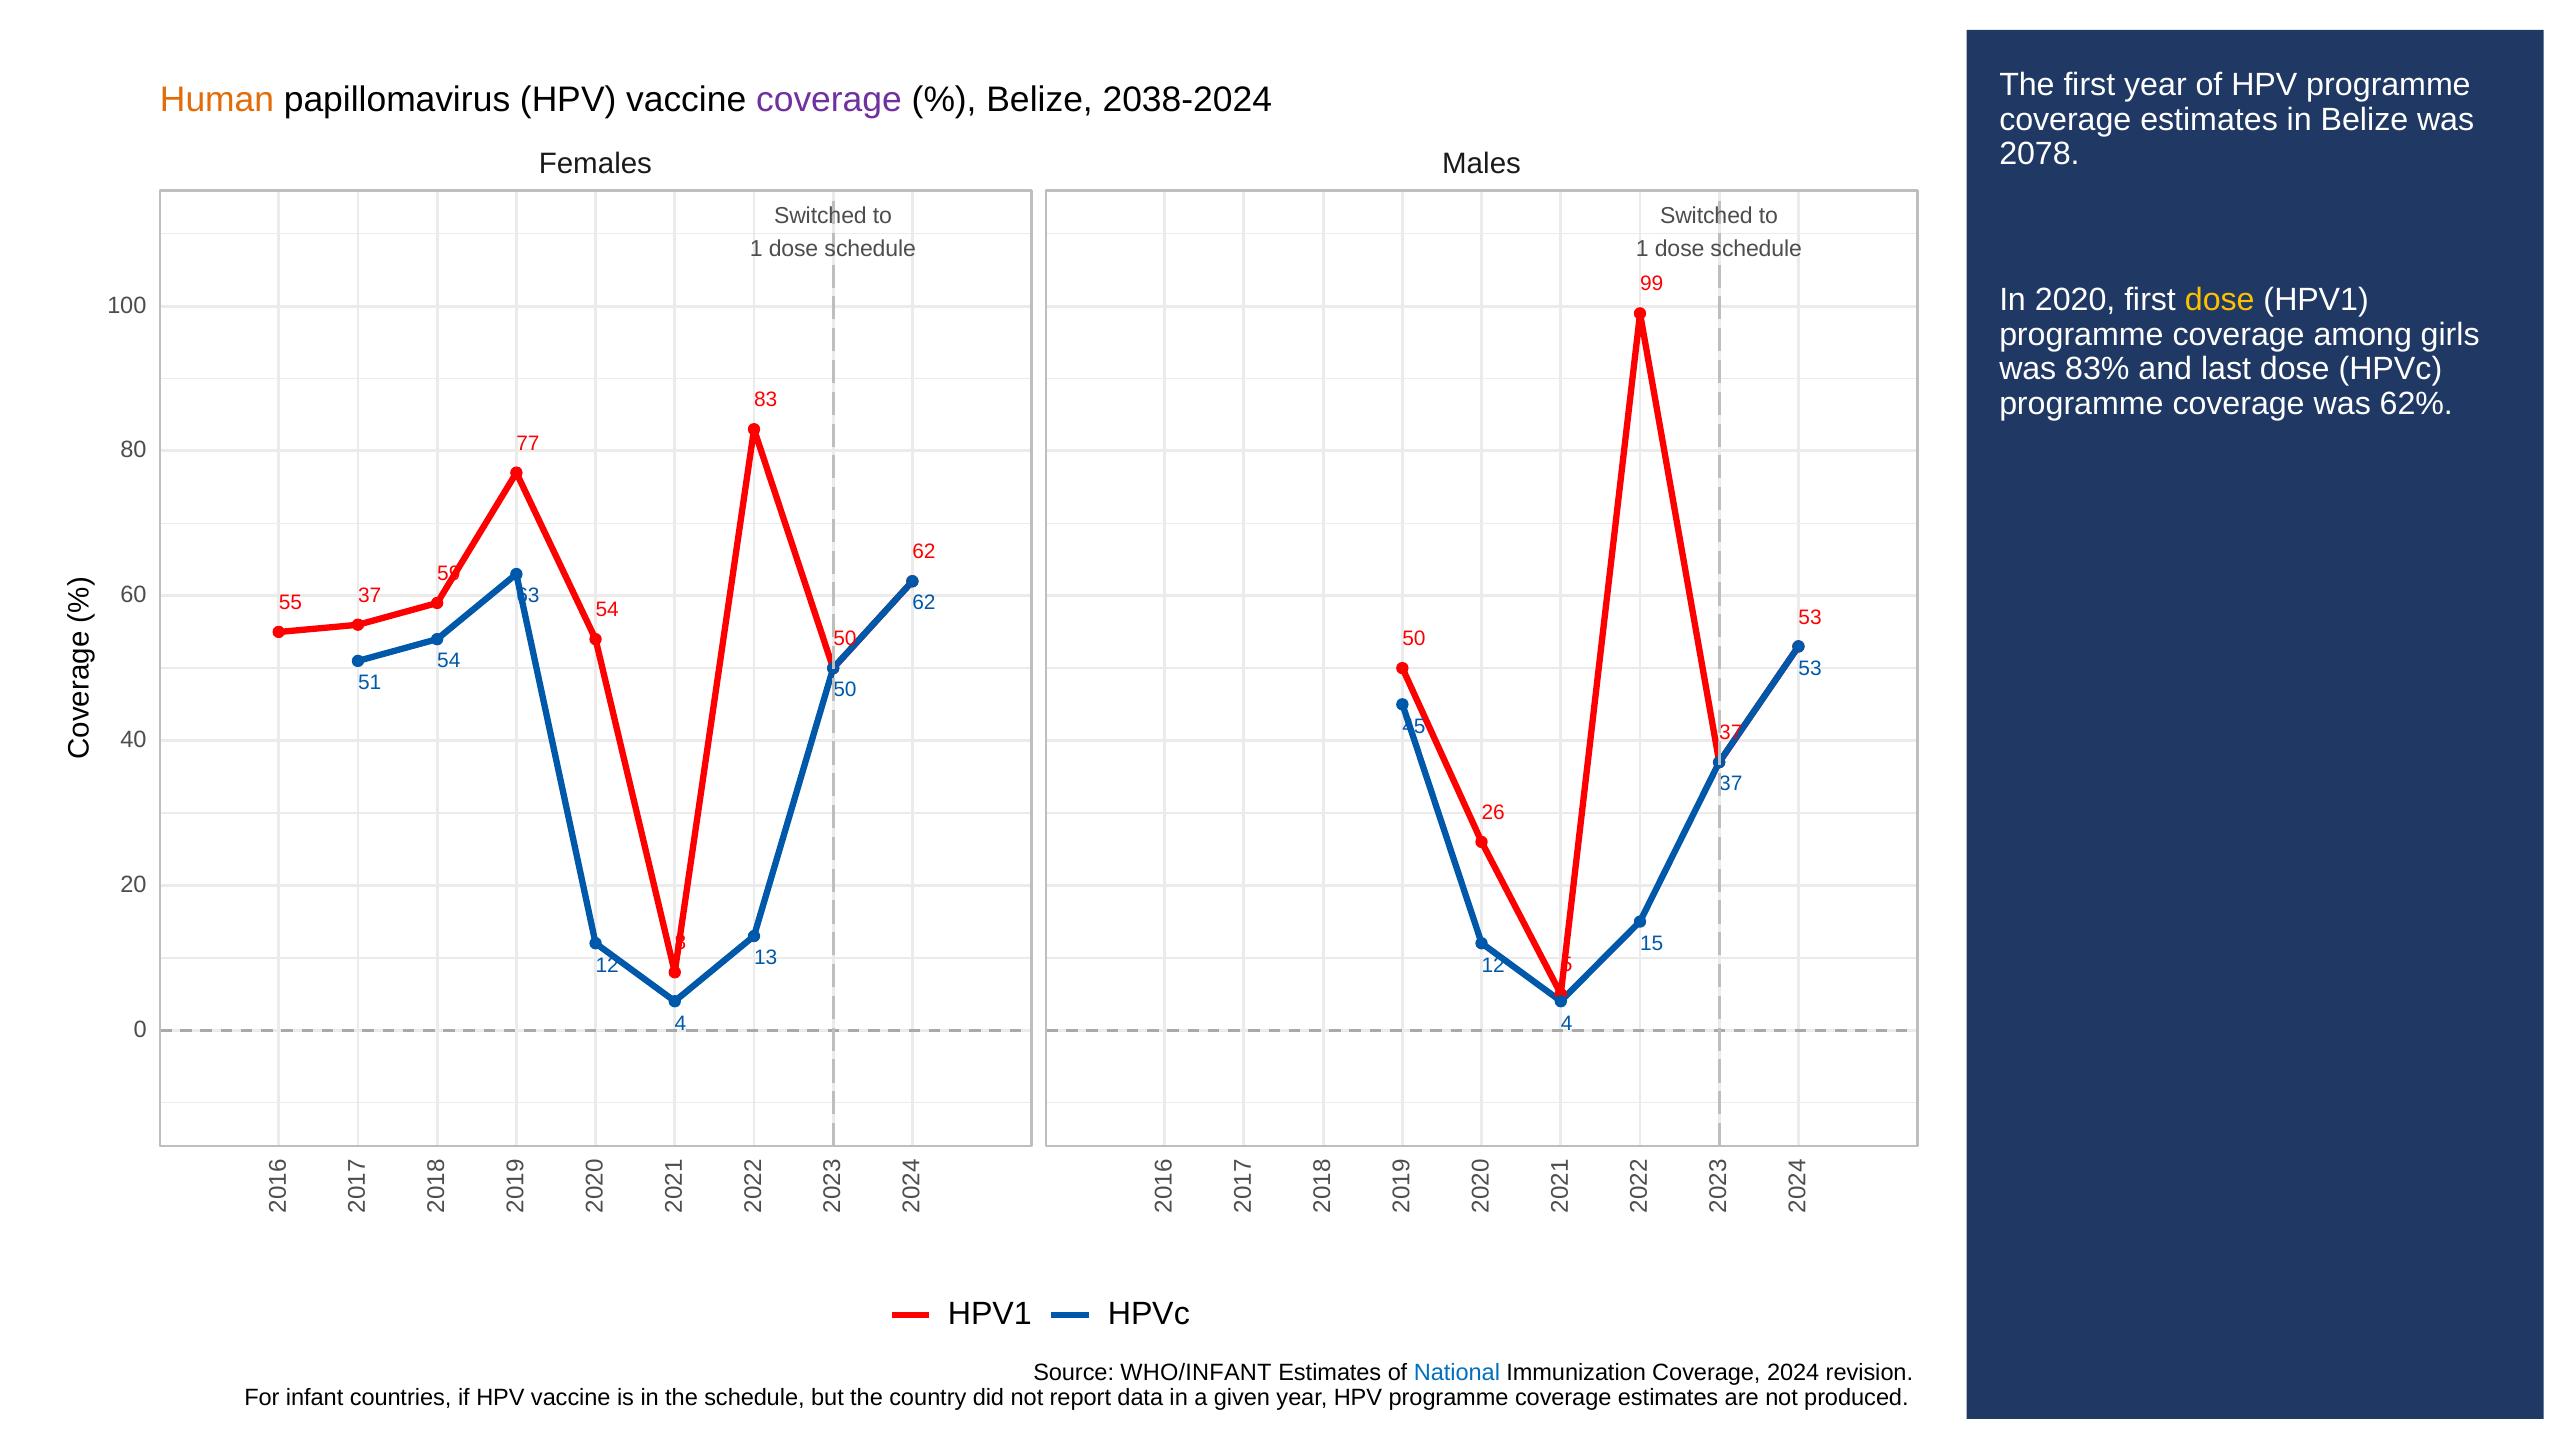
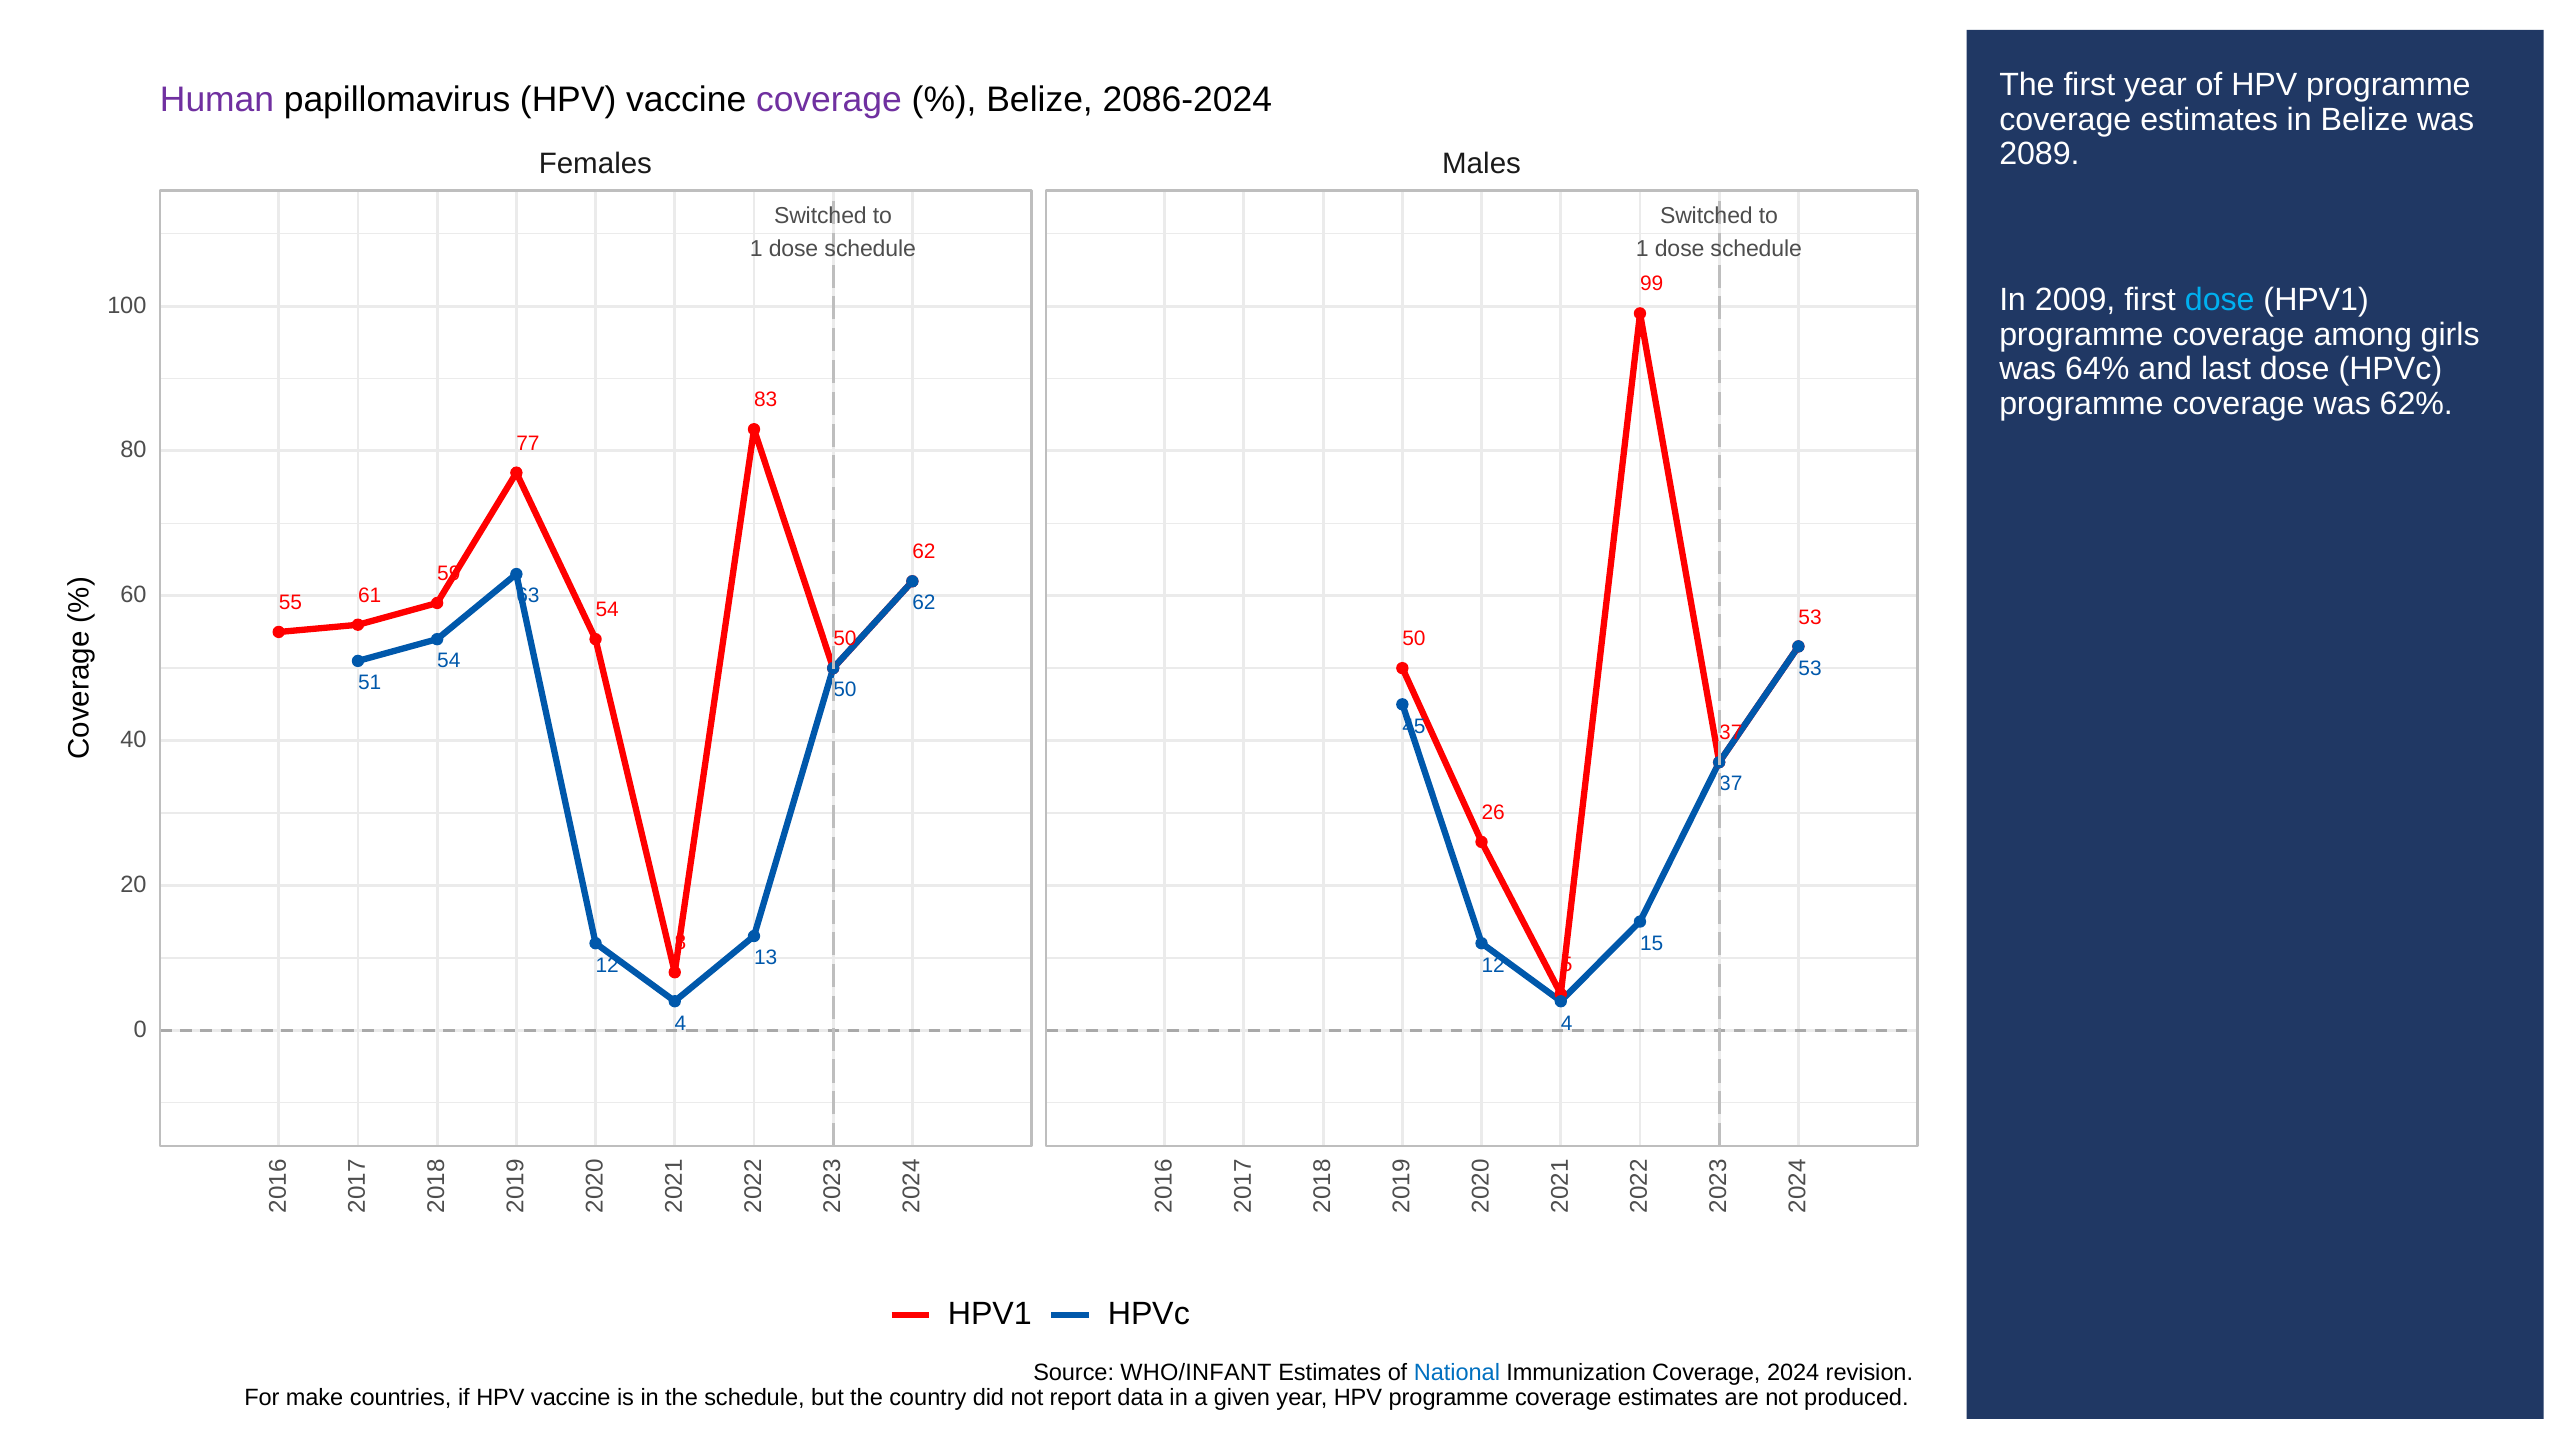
Human colour: orange -> purple (217, 100)
2038-2024: 2038-2024 -> 2086-2024 (1187, 100)
2078: 2078 -> 2089 (2039, 154)
2020: 2020 -> 2009 (2075, 300)
dose colour: yellow -> light blue (2220, 300)
83%: 83% -> 64% (2097, 369)
55 37: 37 -> 61 (370, 595)
infant: infant -> make (315, 1398)
